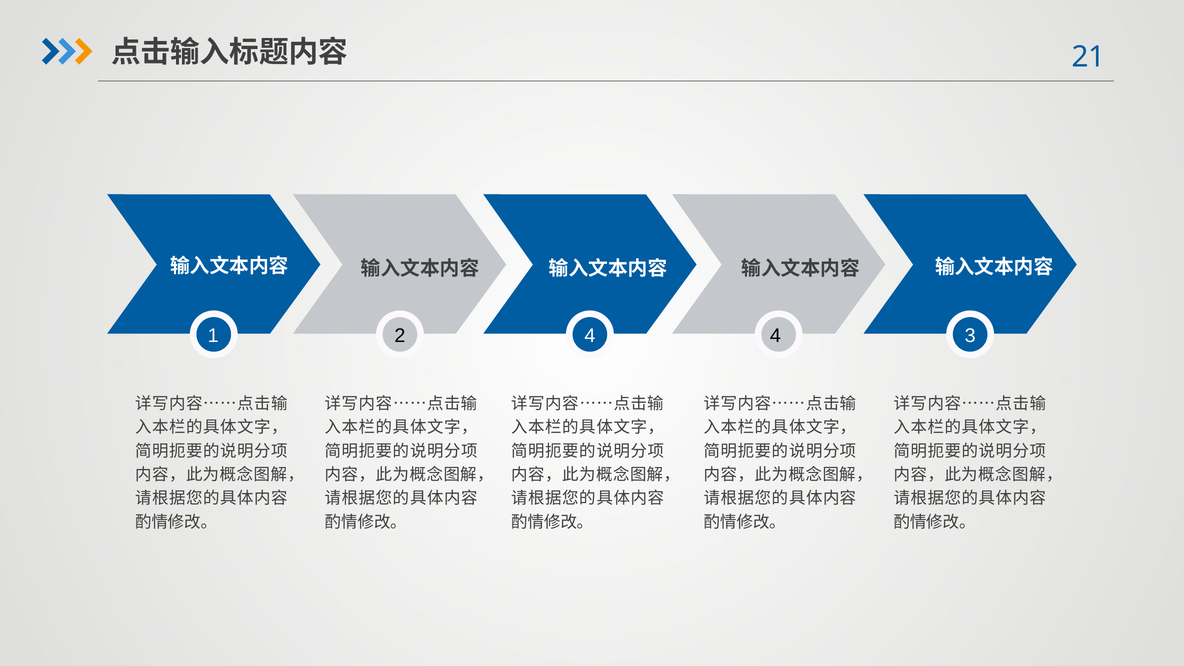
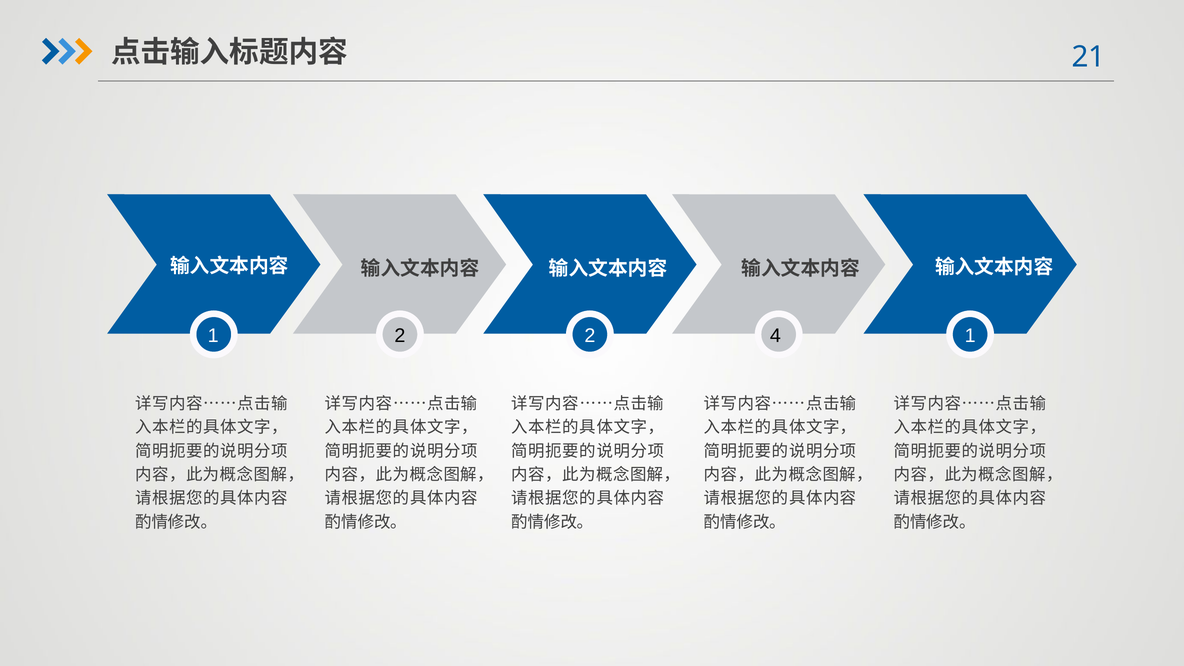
2 4: 4 -> 2 (590, 336)
4 3: 3 -> 1 (970, 336)
